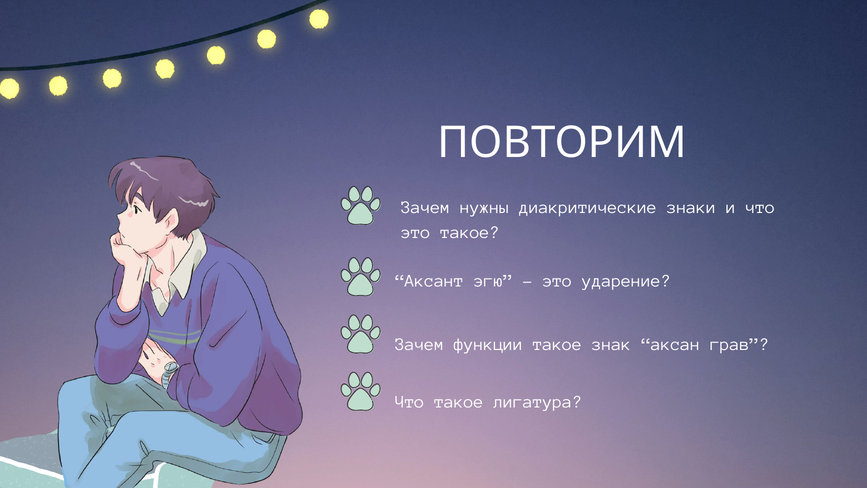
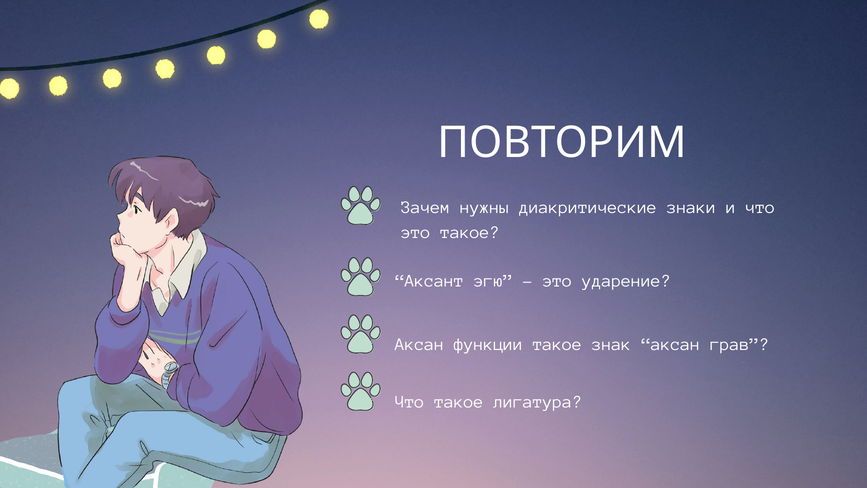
Зачем: Зачем -> Аксан (420, 344)
